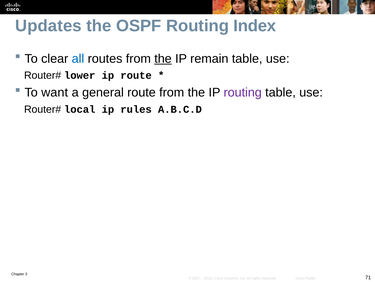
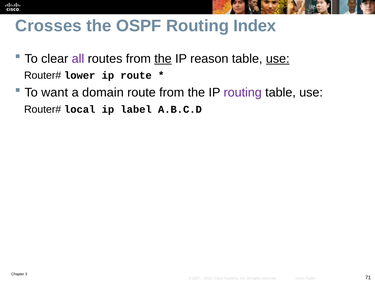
Updates: Updates -> Crosses (48, 26)
all colour: blue -> purple (78, 59)
remain: remain -> reason (209, 59)
use underline: none -> present (278, 59)
general: general -> domain (103, 92)
rules: rules -> label (136, 109)
